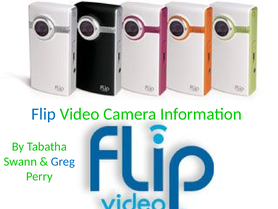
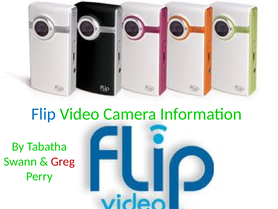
Greg colour: blue -> red (63, 161)
